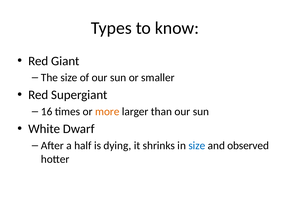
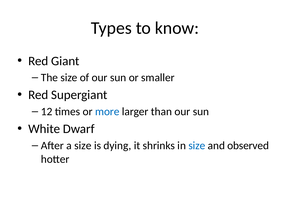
16: 16 -> 12 (47, 111)
more colour: orange -> blue (107, 111)
a half: half -> size (83, 145)
